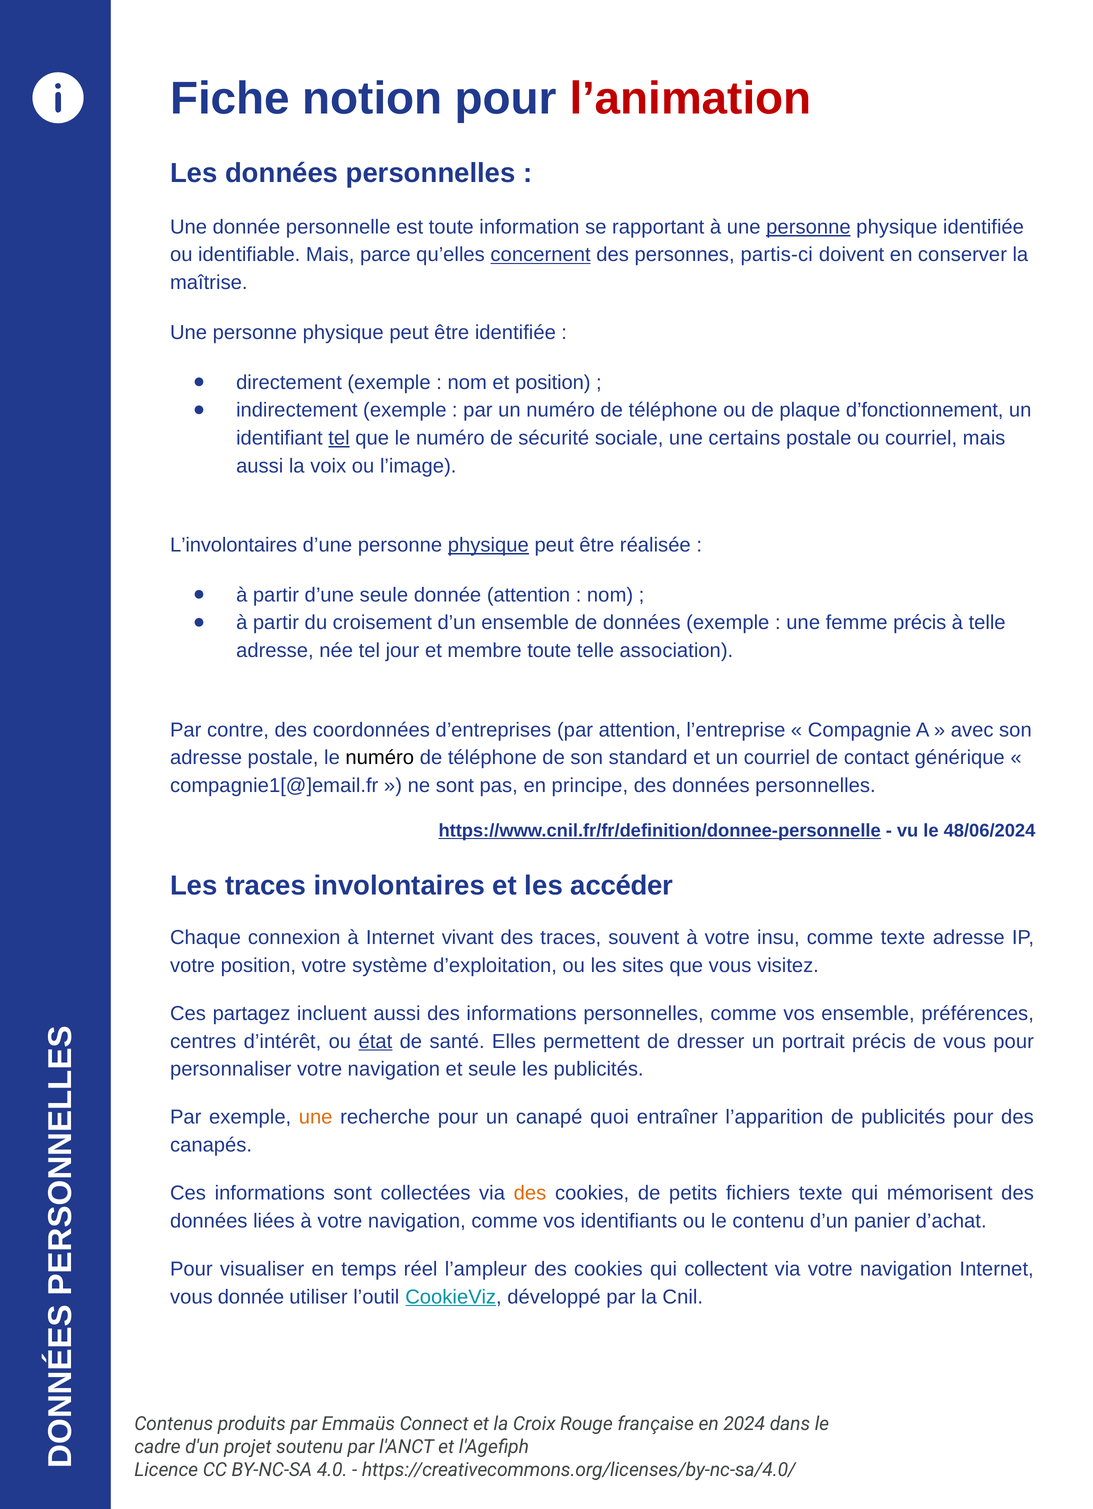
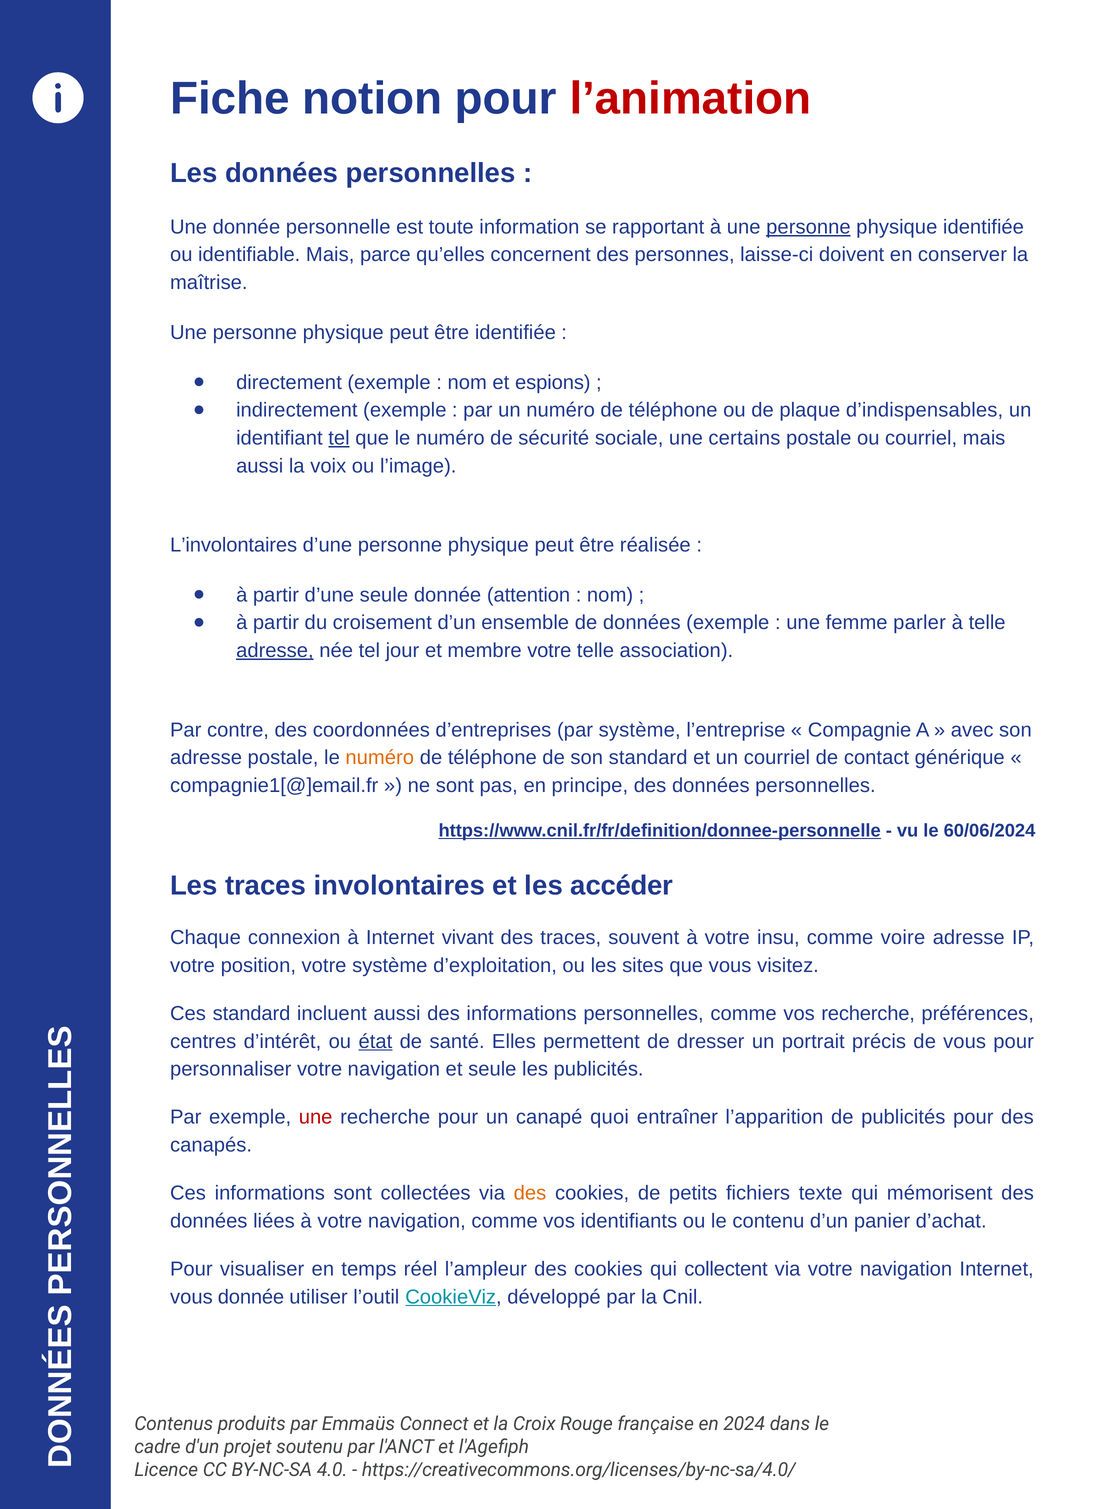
concernent underline: present -> none (541, 255)
partis-ci: partis-ci -> laisse-ci (777, 255)
et position: position -> espions (553, 382)
d’fonctionnement: d’fonctionnement -> d’indispensables (925, 410)
physique underline: present -> none (488, 545)
femme précis: précis -> parler (920, 623)
adresse underline: none -> present (275, 651)
membre toute: toute -> votre (549, 651)
par attention: attention -> système (640, 730)
numéro colour: black -> orange (380, 758)
48/06/2024: 48/06/2024 -> 60/06/2024 (990, 831)
comme texte: texte -> voire (903, 938)
Ces partagez: partagez -> standard (252, 1014)
vos ensemble: ensemble -> recherche (868, 1014)
une colour: orange -> red (316, 1118)
